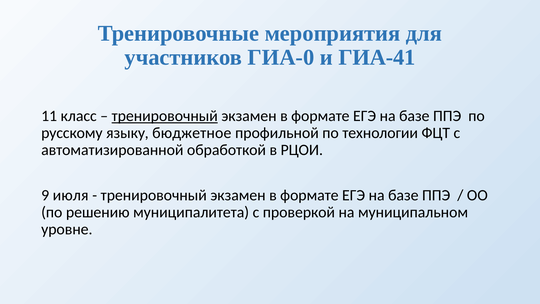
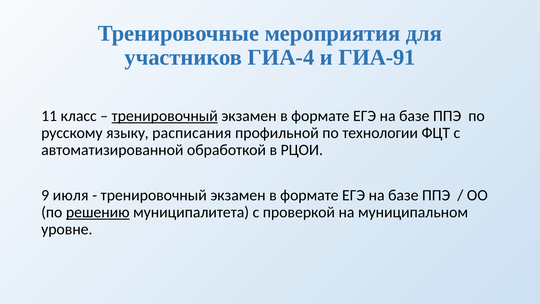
ГИА-0: ГИА-0 -> ГИА-4 (281, 58)
ГИА-41: ГИА-41 -> ГИА-91 (377, 58)
бюджетное: бюджетное -> расписания (192, 133)
решению underline: none -> present (98, 212)
